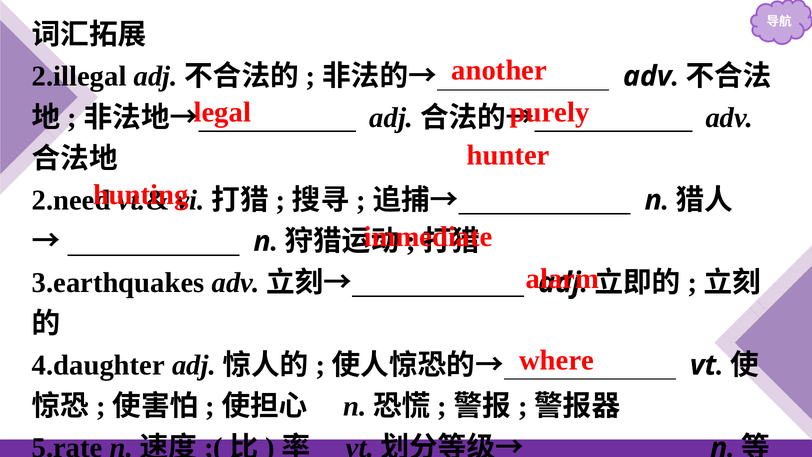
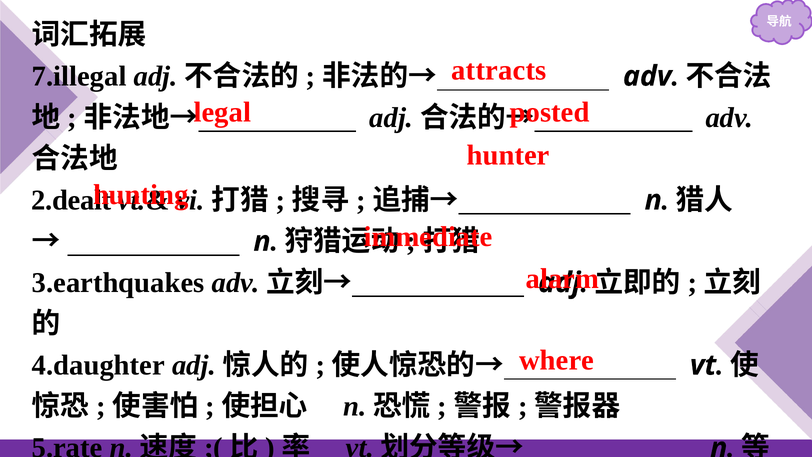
another: another -> attracts (499, 70)
2.illegal: 2.illegal -> 7.illegal (79, 76)
purely: purely -> posted (550, 112)
2.need: 2.need -> 2.dealt (71, 200)
